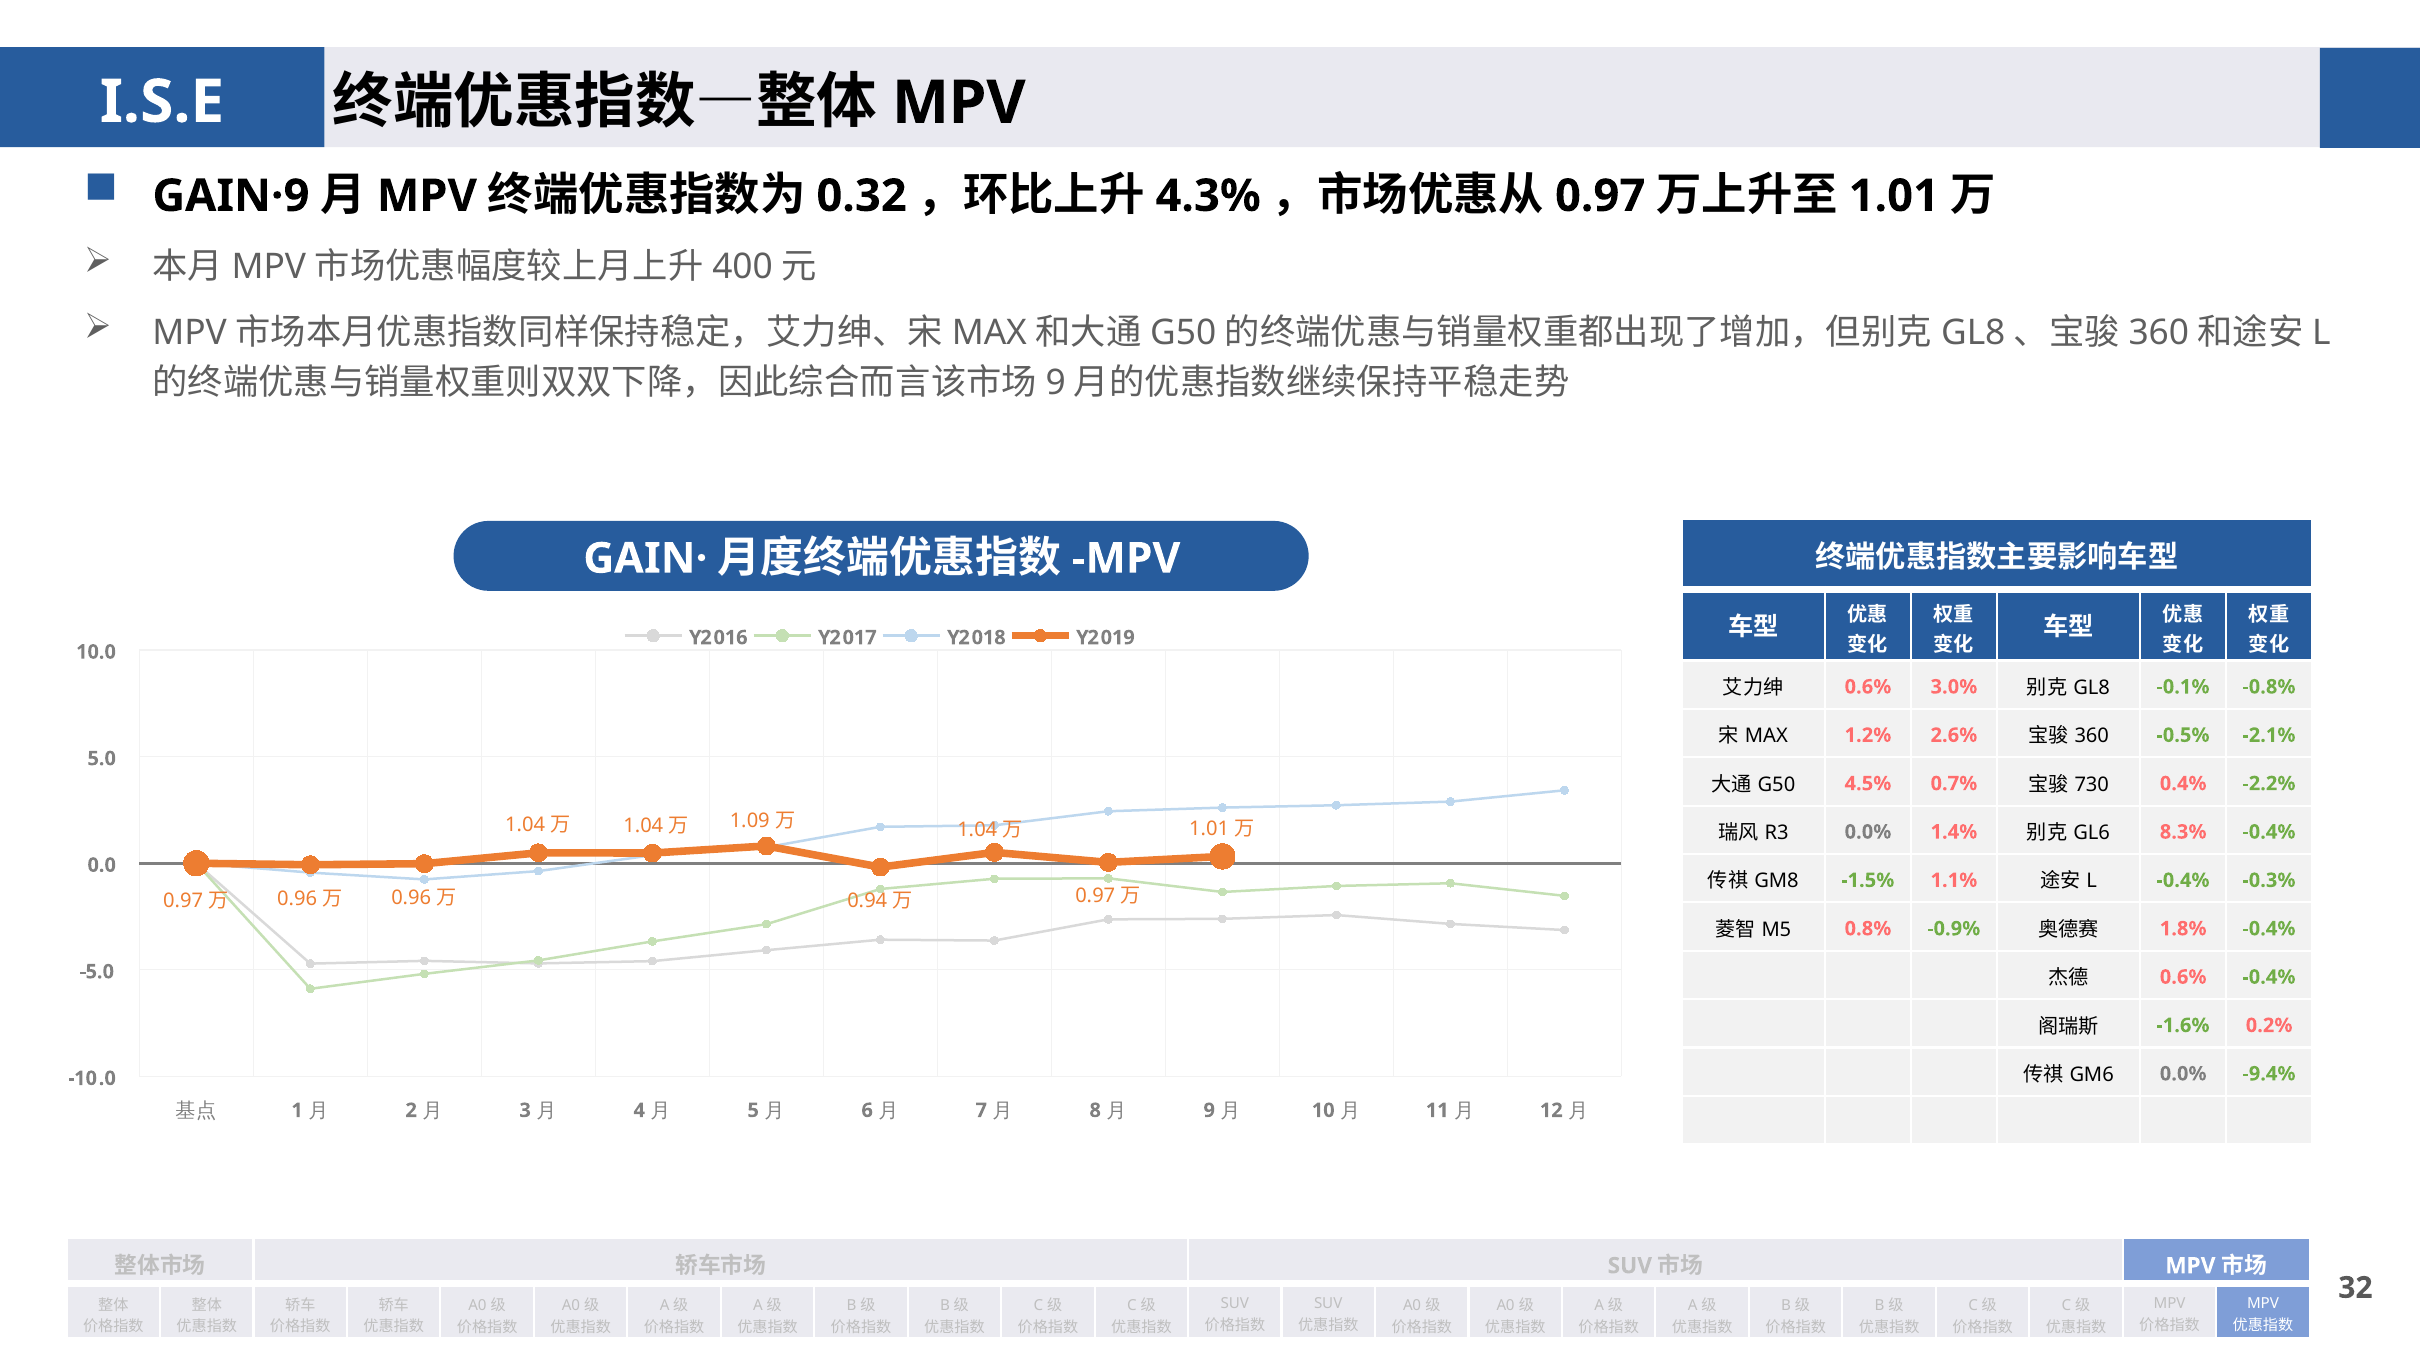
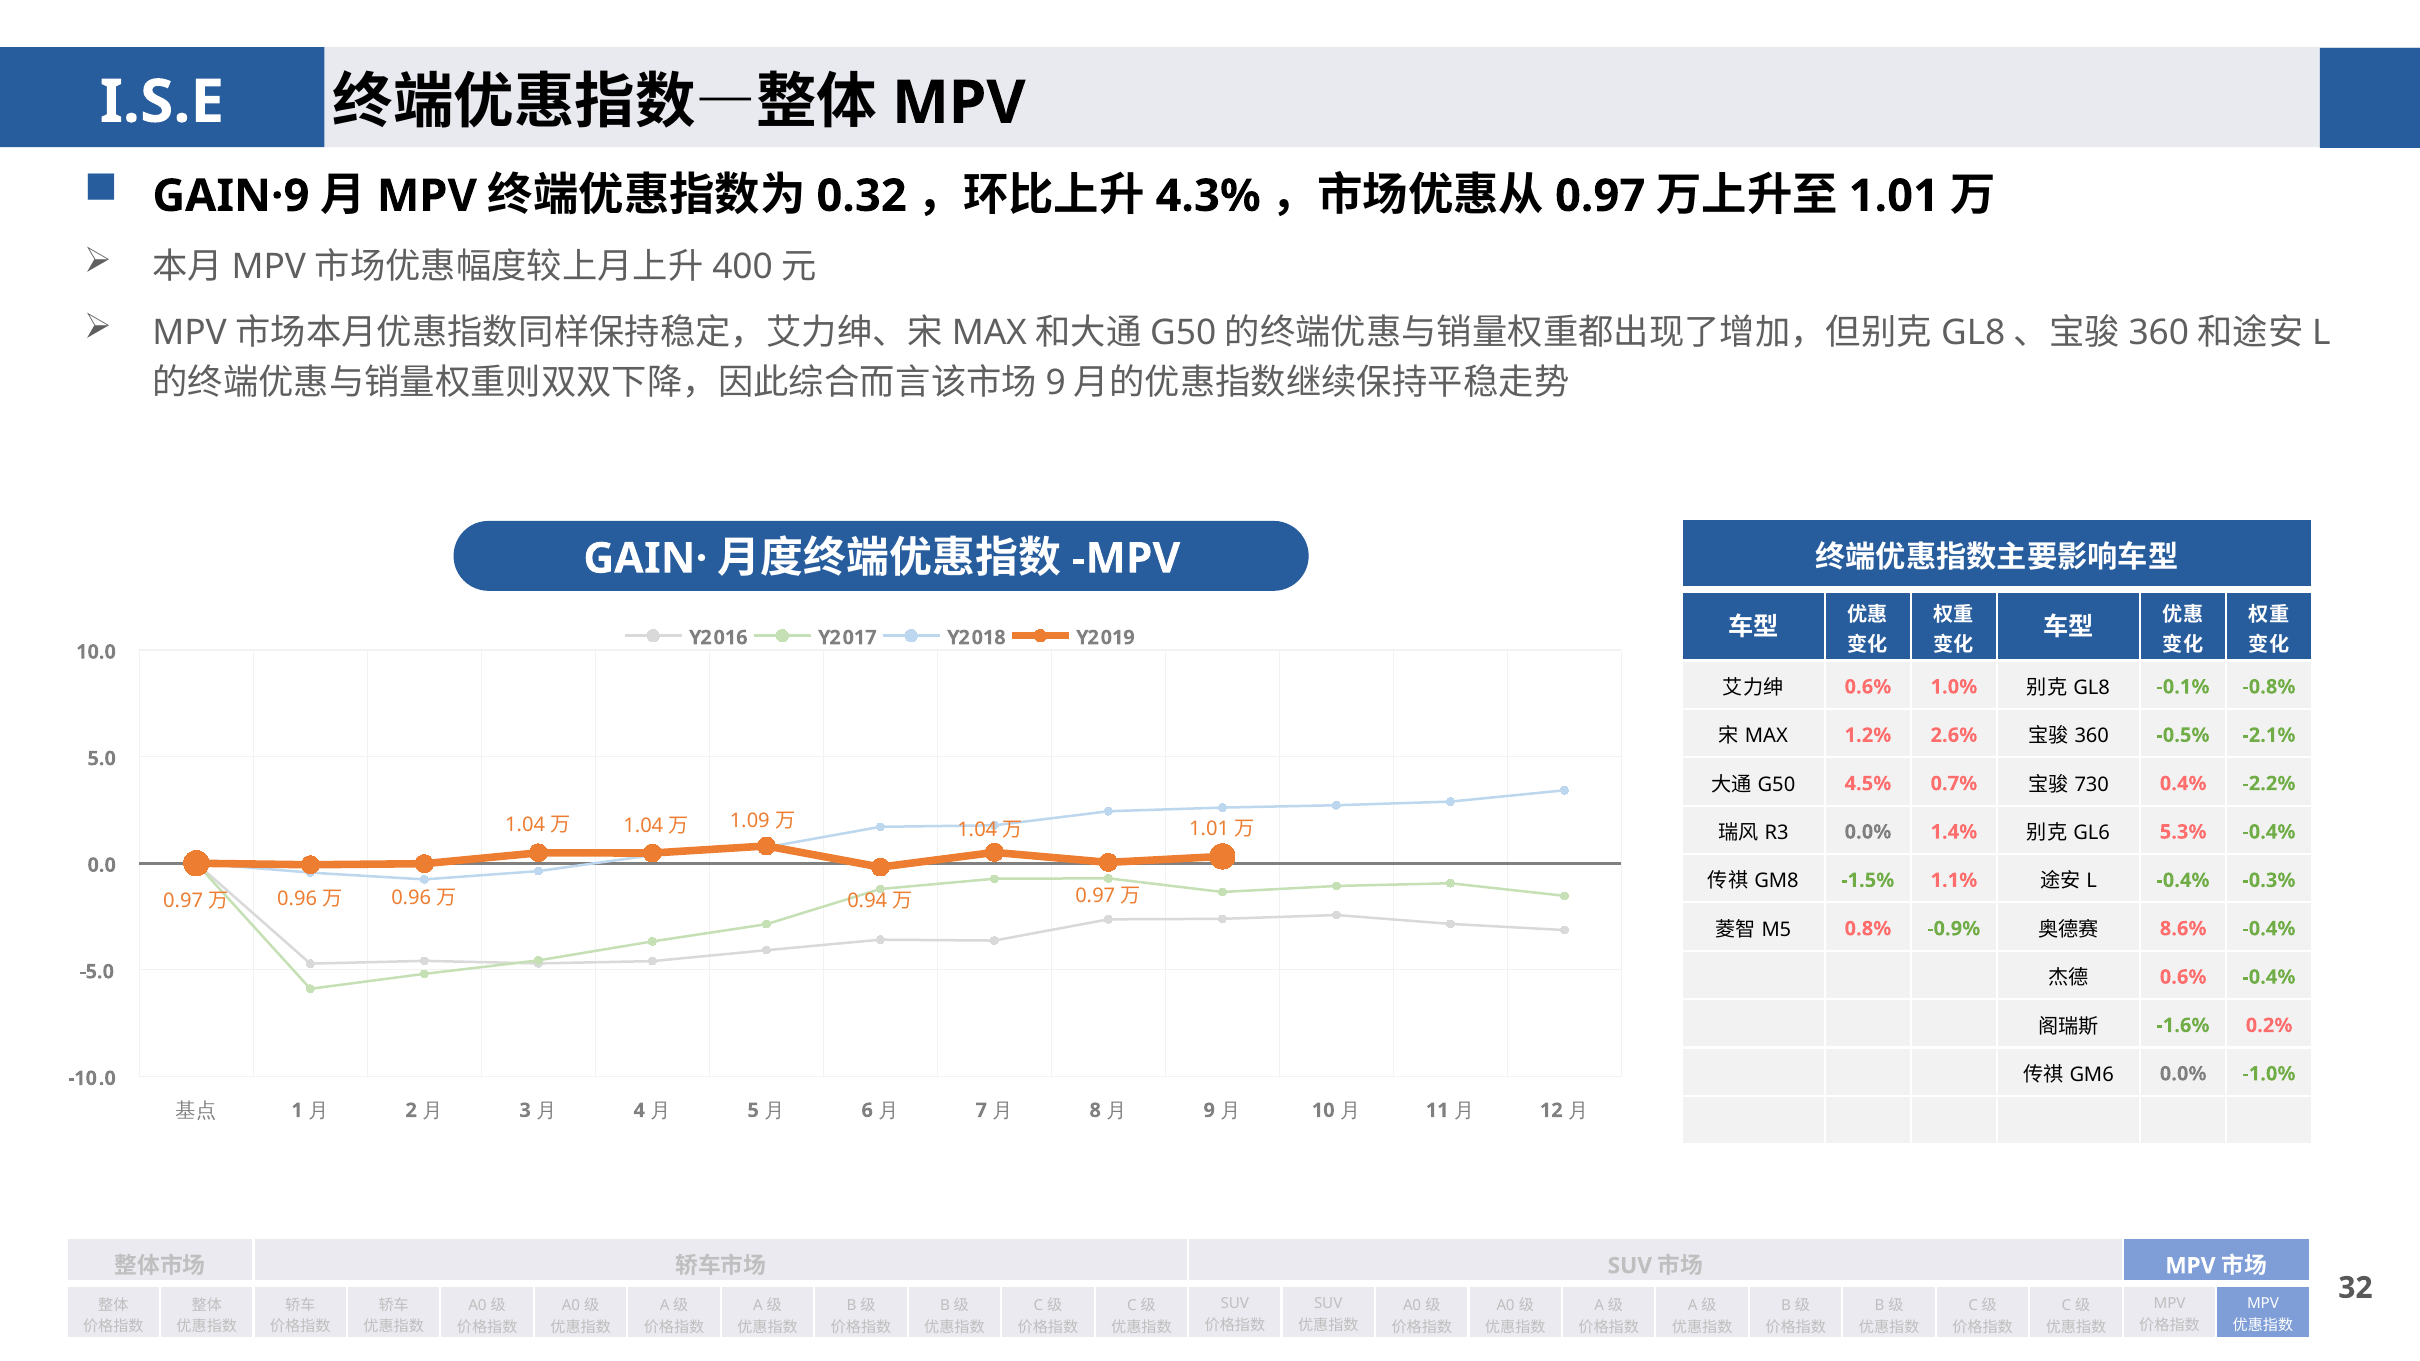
3.0%: 3.0% -> 1.0% (1954, 687)
8.3%: 8.3% -> 5.3% (2183, 832)
1.8%: 1.8% -> 8.6% (2183, 929)
-9.4%: -9.4% -> -1.0% (2269, 1074)
